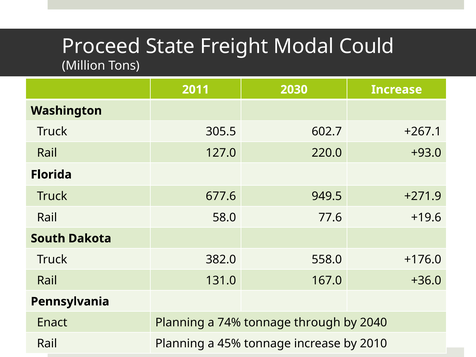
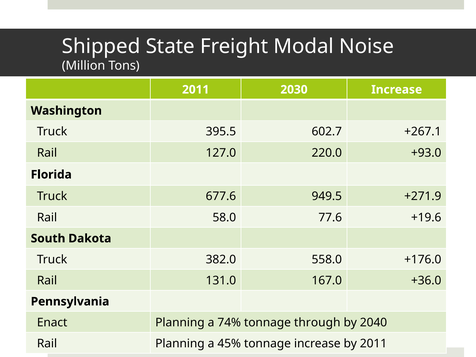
Proceed: Proceed -> Shipped (101, 46)
Could: Could -> Noise (367, 46)
305.5: 305.5 -> 395.5 (221, 132)
by 2010: 2010 -> 2011 (374, 344)
